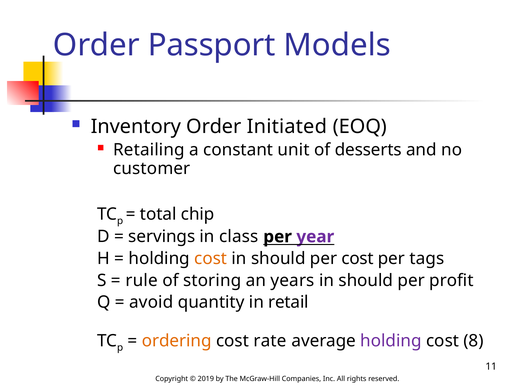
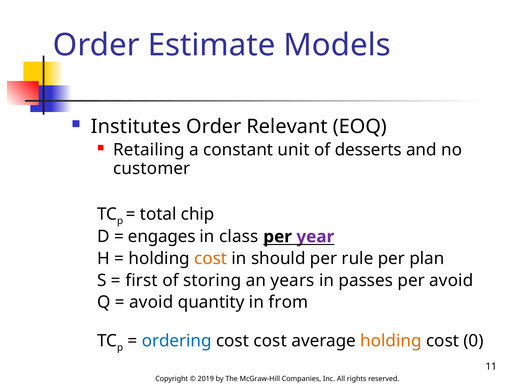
Passport: Passport -> Estimate (212, 45)
Inventory: Inventory -> Institutes (136, 126)
Initiated: Initiated -> Relevant (287, 126)
servings: servings -> engages (162, 237)
per cost: cost -> rule (357, 258)
tags: tags -> plan (427, 258)
rule: rule -> first (142, 280)
should: should -> passes (366, 280)
per profit: profit -> avoid (451, 280)
retail: retail -> from (288, 302)
ordering colour: orange -> blue (177, 341)
cost rate: rate -> cost (270, 341)
holding colour: purple -> orange (391, 341)
8: 8 -> 0 (473, 341)
